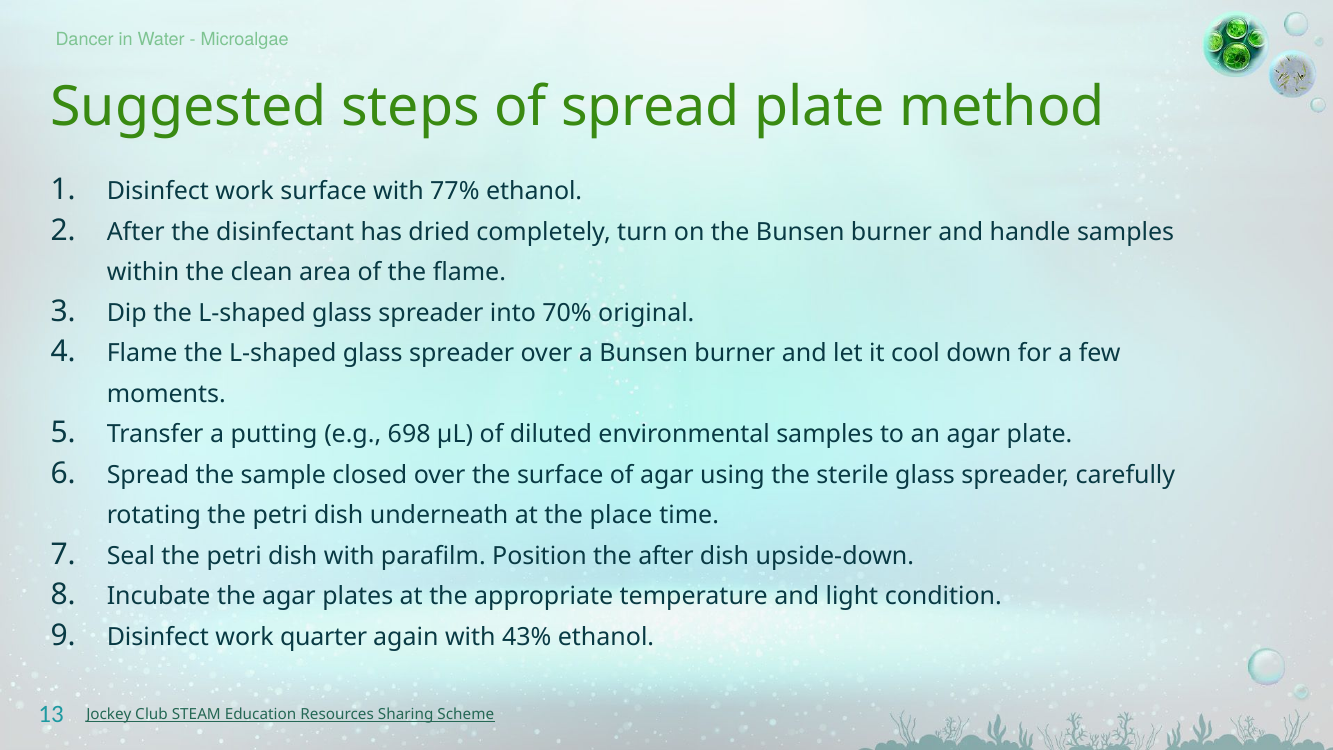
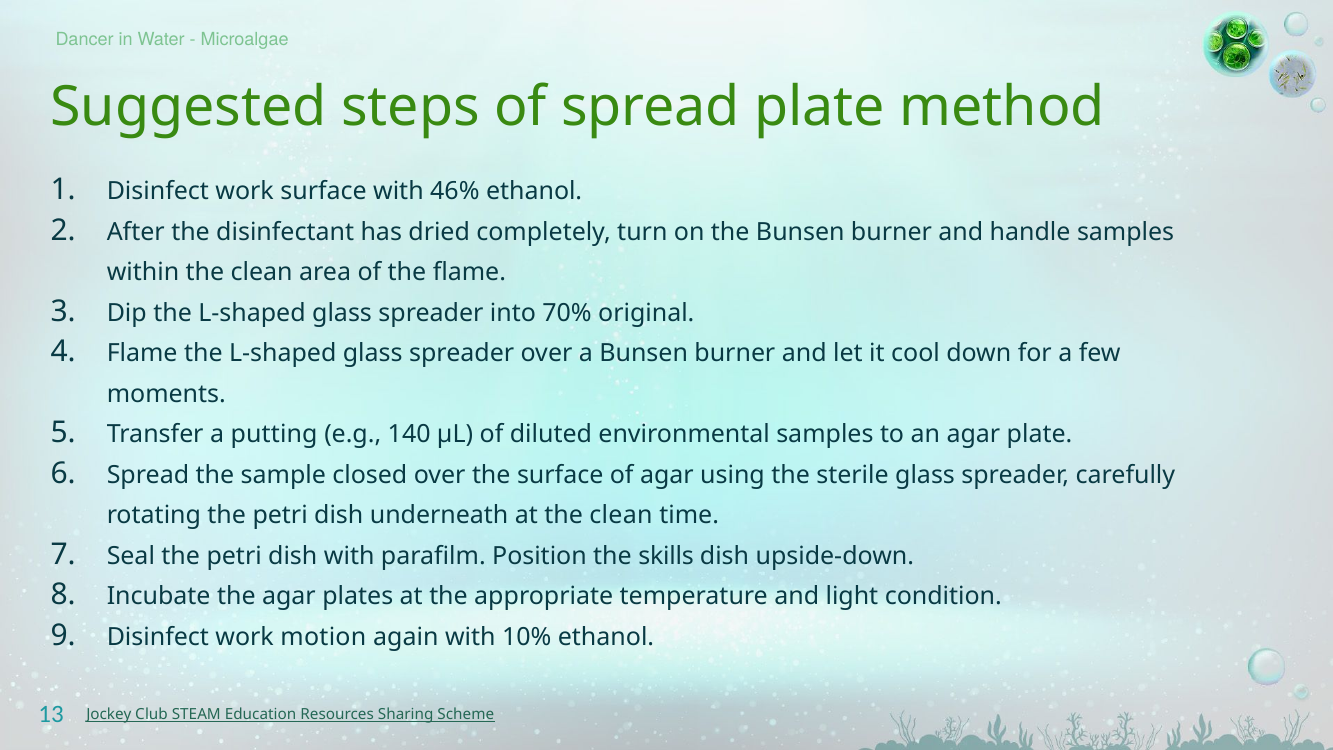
77%: 77% -> 46% (455, 192)
698: 698 -> 140 (409, 434)
at the place: place -> clean (621, 515)
the after: after -> skills (666, 556)
quarter: quarter -> motion (323, 637)
43%: 43% -> 10% (527, 637)
